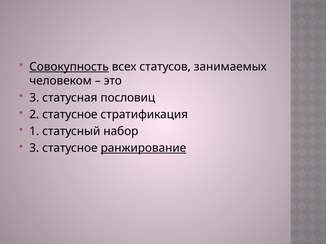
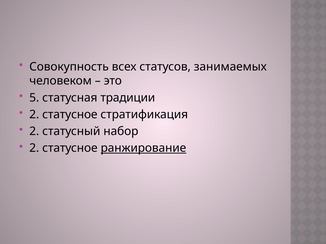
Совокупность underline: present -> none (69, 67)
3: 3 -> 5 (34, 98)
пословиц: пословиц -> традиции (128, 98)
1: 1 -> 2 (34, 132)
3: 3 -> 2 (34, 148)
